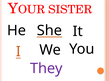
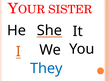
They colour: purple -> blue (46, 69)
